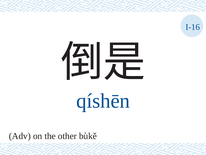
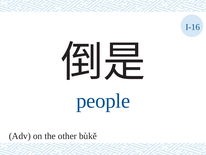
qíshēn: qíshēn -> people (103, 101)
